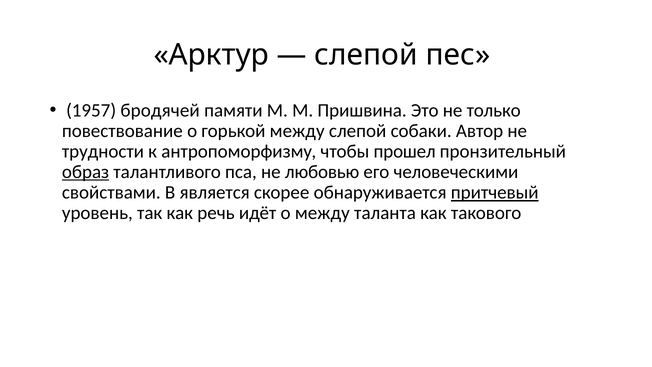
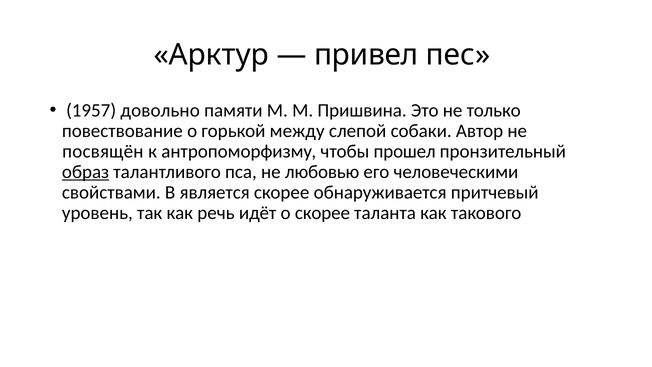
слепой: слепой -> привел (366, 55)
бродячей: бродячей -> довольно (160, 110)
трудности: трудности -> посвящён (103, 151)
притчевый underline: present -> none (495, 192)
о между: между -> скорее (322, 213)
